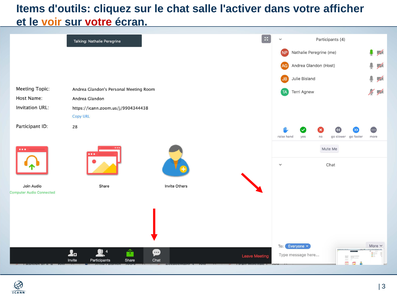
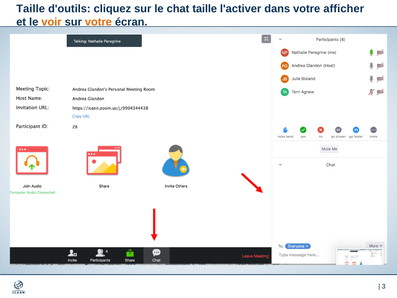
Items: Items -> Taille (31, 9)
chat salle: salle -> taille (205, 9)
votre colour: red -> orange (98, 22)
